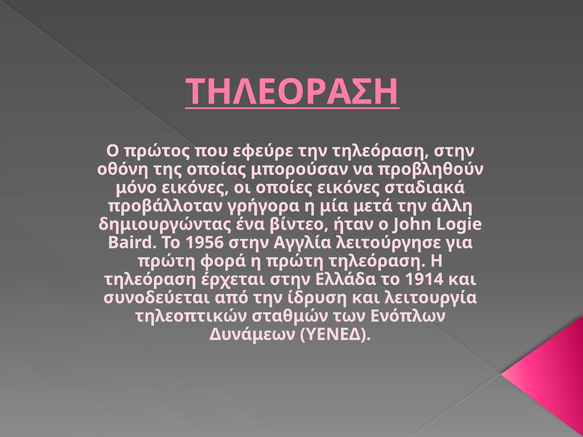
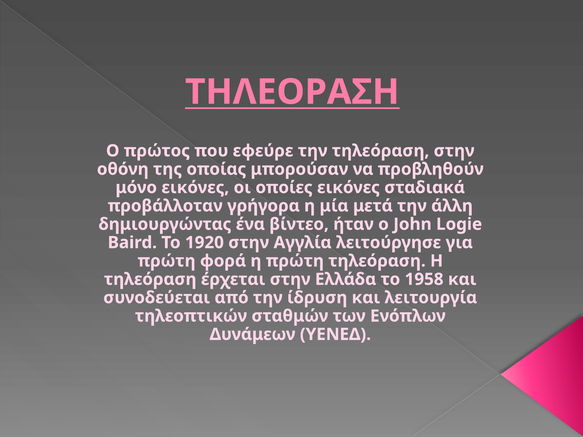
1956: 1956 -> 1920 (204, 243)
1914: 1914 -> 1958 (424, 279)
